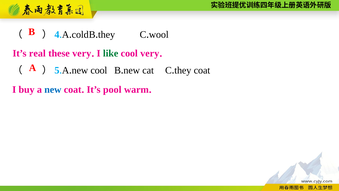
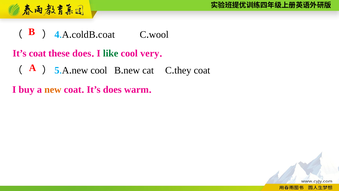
they: they -> coat (106, 35)
It’s real: real -> coat (37, 53)
these very: very -> does (82, 53)
new colour: blue -> orange (53, 89)
It’s pool: pool -> does (112, 89)
